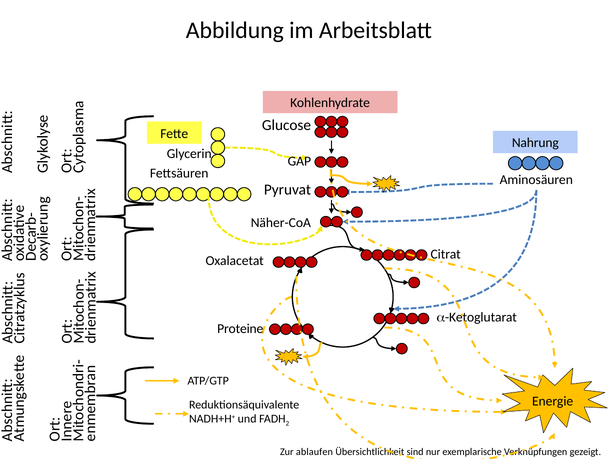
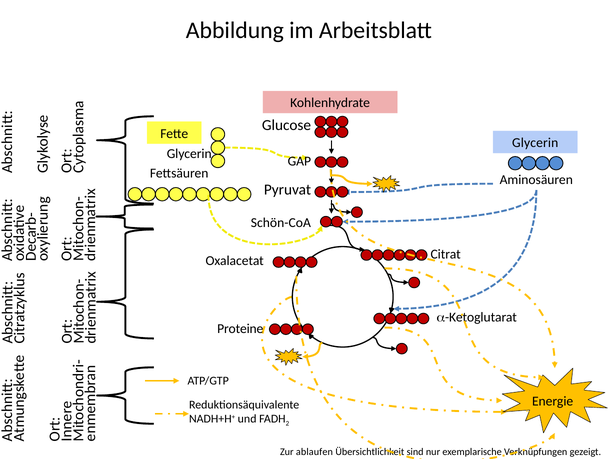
Nahrung: Nahrung -> Glycerin (535, 143)
Näher-CoA: Näher-CoA -> Schön-CoA (281, 222)
